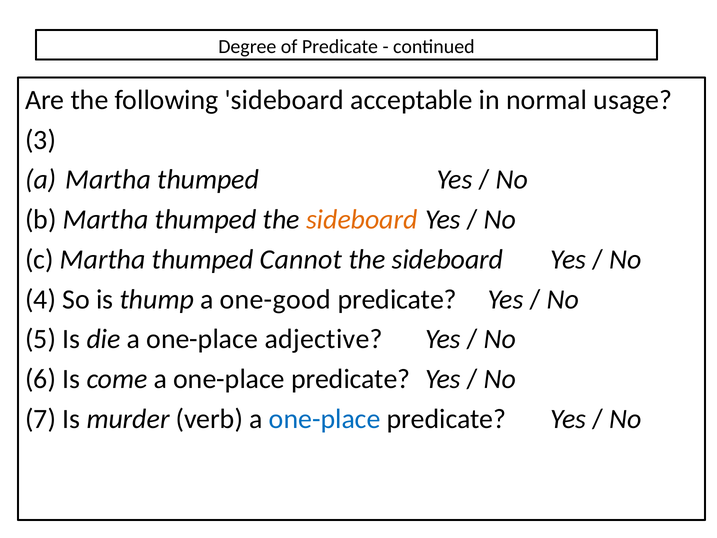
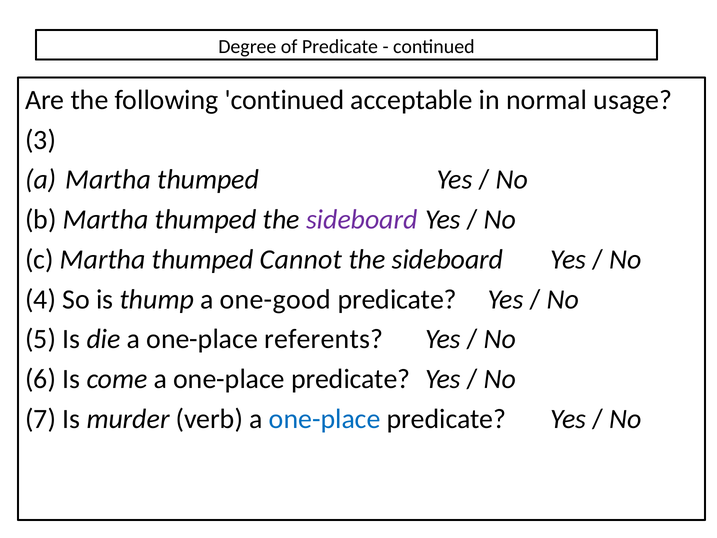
following sideboard: sideboard -> continued (285, 100)
sideboard colour: orange -> purple (362, 220)
adjective: adjective -> referents (324, 339)
